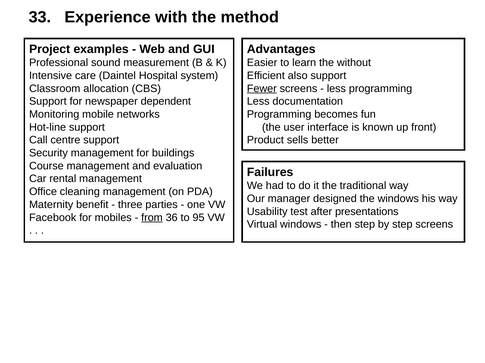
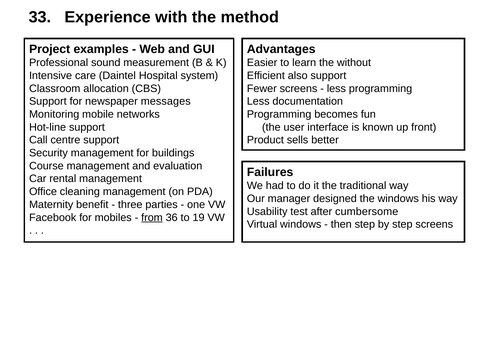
Fewer underline: present -> none (262, 89)
dependent: dependent -> messages (166, 102)
presentations: presentations -> cumbersome (367, 212)
95: 95 -> 19 (199, 218)
